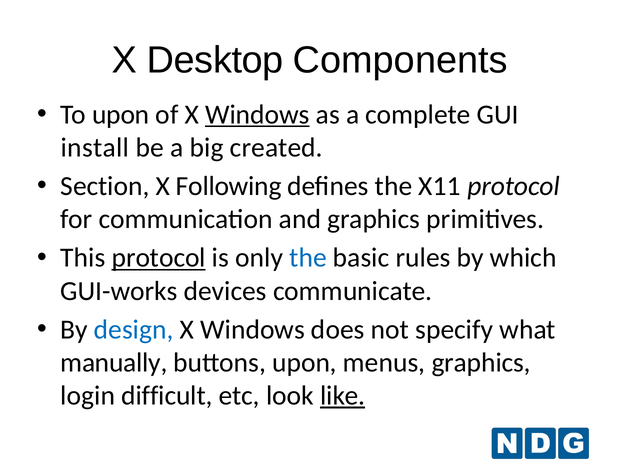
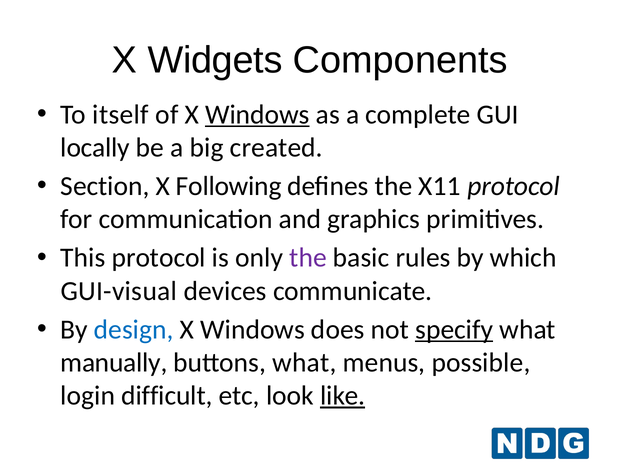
Desktop: Desktop -> Widgets (215, 60)
To upon: upon -> itself (121, 115)
install: install -> locally (95, 148)
protocol underline: present -> none (159, 258)
the colour: blue -> purple (308, 258)
GUI-works: GUI-works -> GUI-visual (119, 291)
specify underline: none -> present (454, 330)
buttons upon: upon -> what (304, 363)
menus graphics: graphics -> possible (481, 363)
